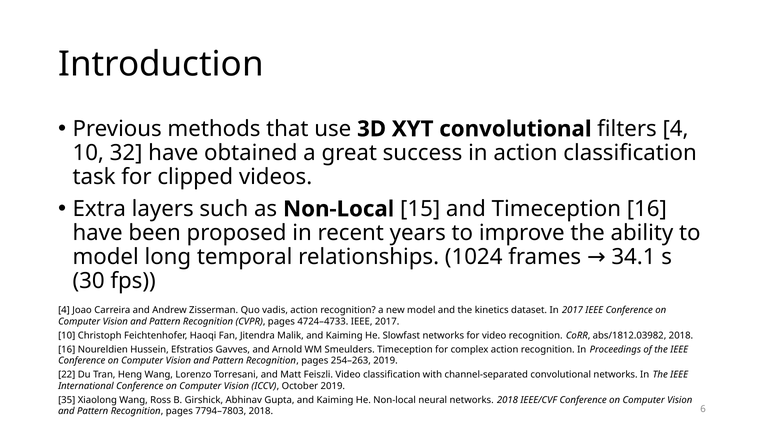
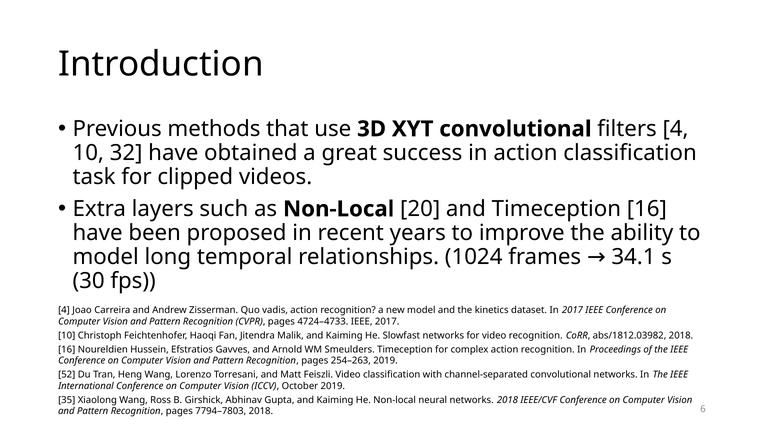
15: 15 -> 20 (420, 209)
22: 22 -> 52 (67, 375)
